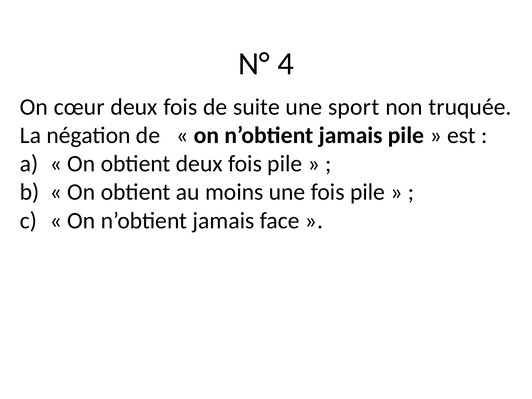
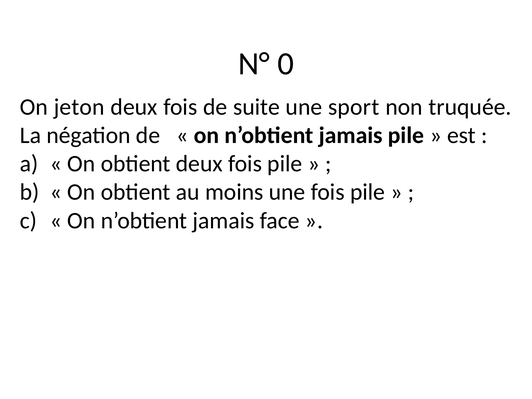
4: 4 -> 0 (286, 64)
cœur: cœur -> jeton (79, 107)
